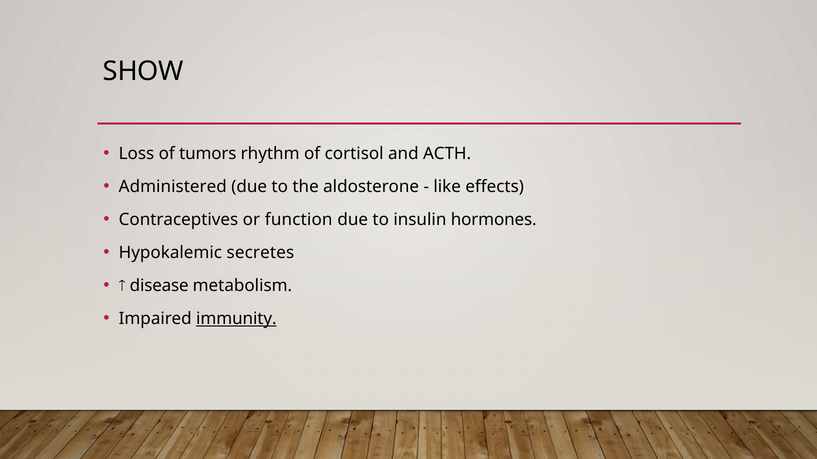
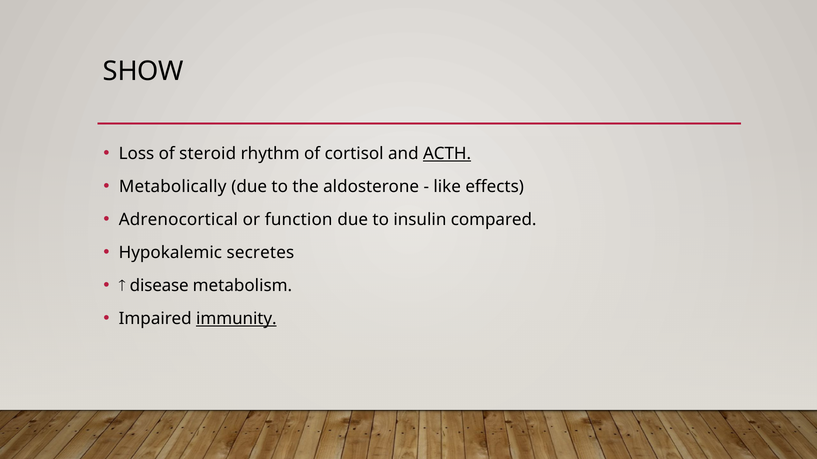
tumors: tumors -> steroid (208, 154)
ACTH underline: none -> present (447, 154)
Administered: Administered -> Metabolically (173, 187)
Contraceptives: Contraceptives -> Adrenocortical (178, 220)
hormones: hormones -> compared (494, 220)
